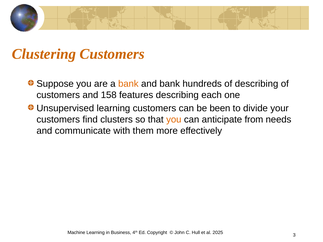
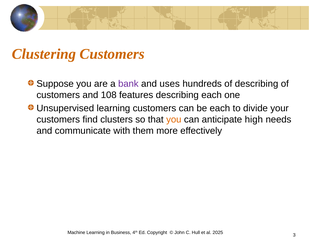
bank colour: orange -> purple (128, 84)
and bank: bank -> uses (170, 84)
158: 158 -> 108 (109, 95)
be been: been -> each (220, 108)
from: from -> high (254, 120)
